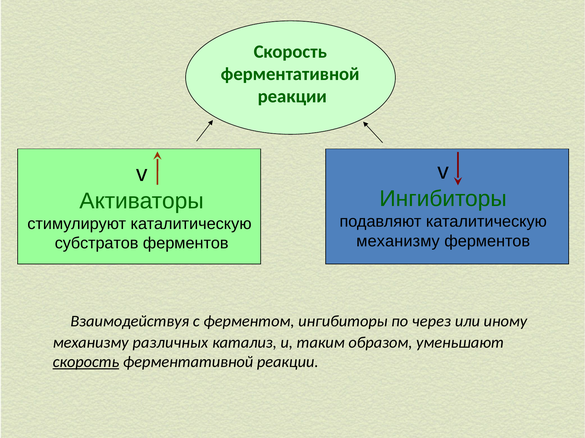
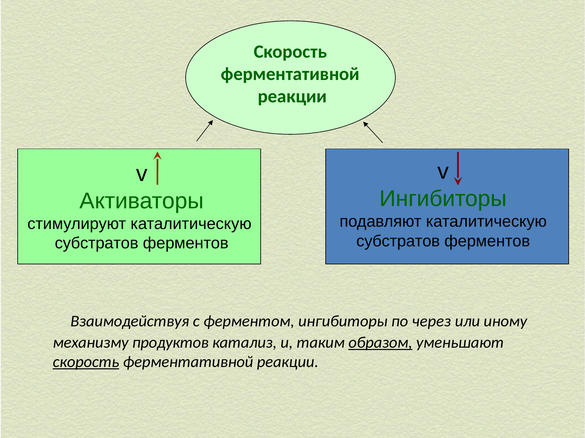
механизму: механизму -> субстратов (398, 241)
различных: различных -> продуктов (170, 343)
образом underline: none -> present (380, 343)
